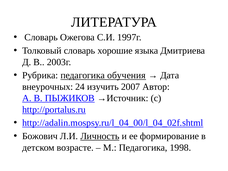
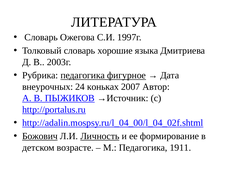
обучения: обучения -> фигурное (126, 75)
изучить: изучить -> коньках (103, 87)
Божович underline: none -> present (40, 136)
1998: 1998 -> 1911 (180, 148)
